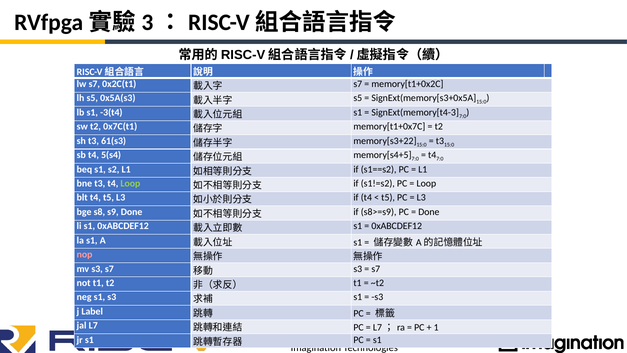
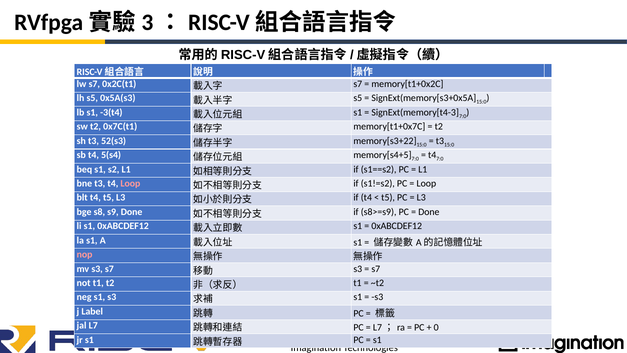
61(s3: 61(s3 -> 52(s3 (114, 141)
Loop colour: light green -> pink (130, 183)
1: 1 -> 0 (436, 327)
